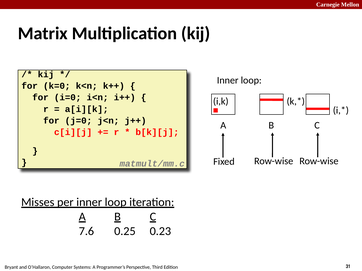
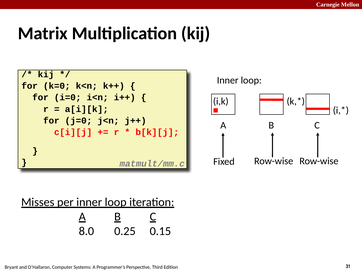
7.6: 7.6 -> 8.0 (86, 232)
0.23: 0.23 -> 0.15 (160, 232)
